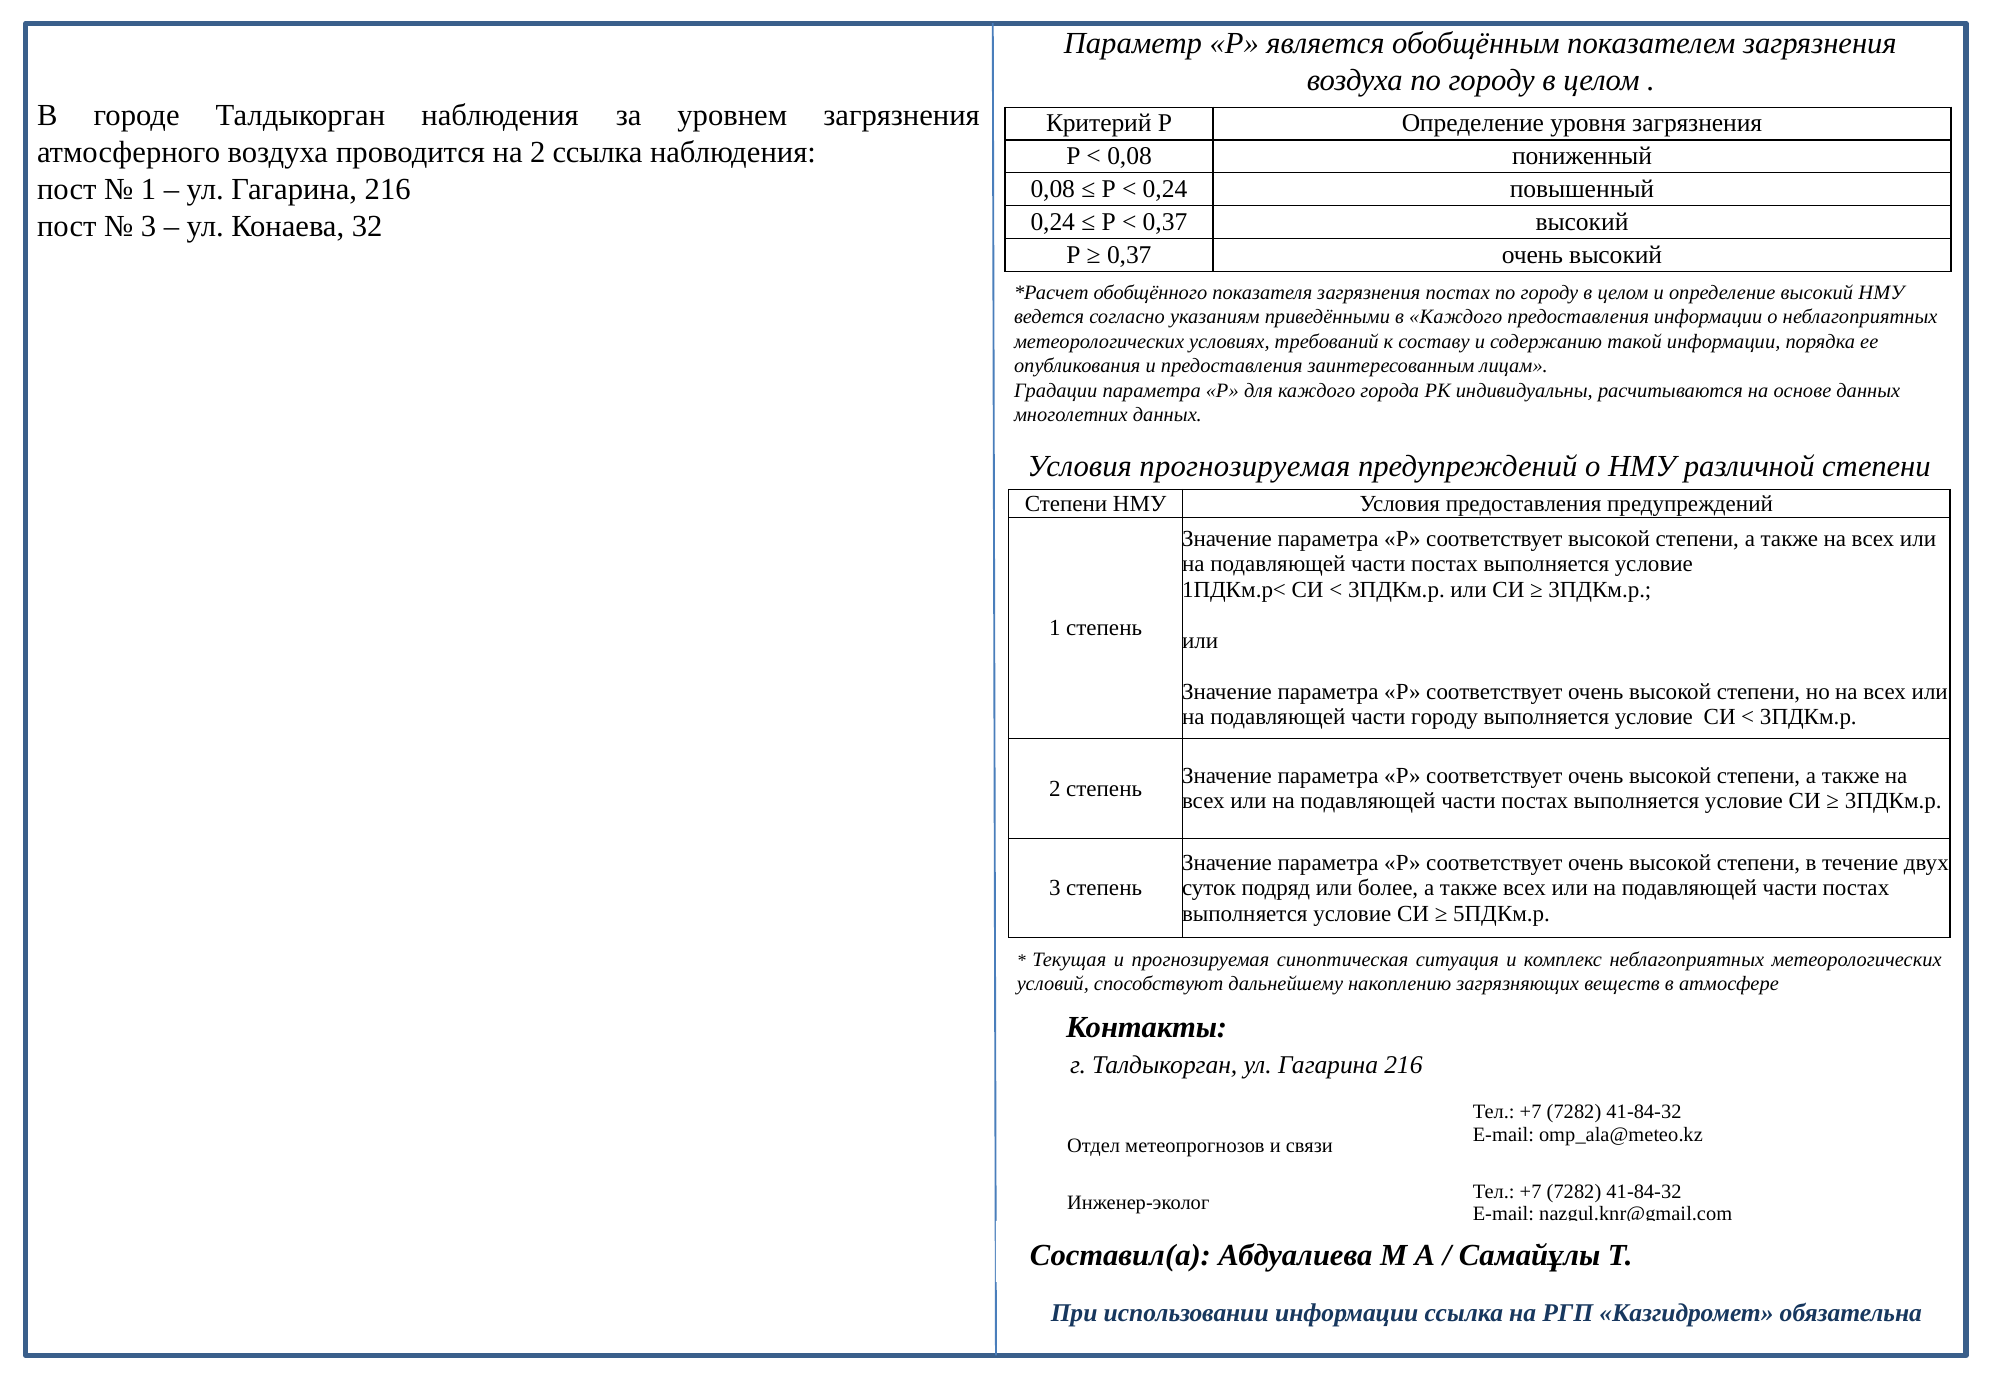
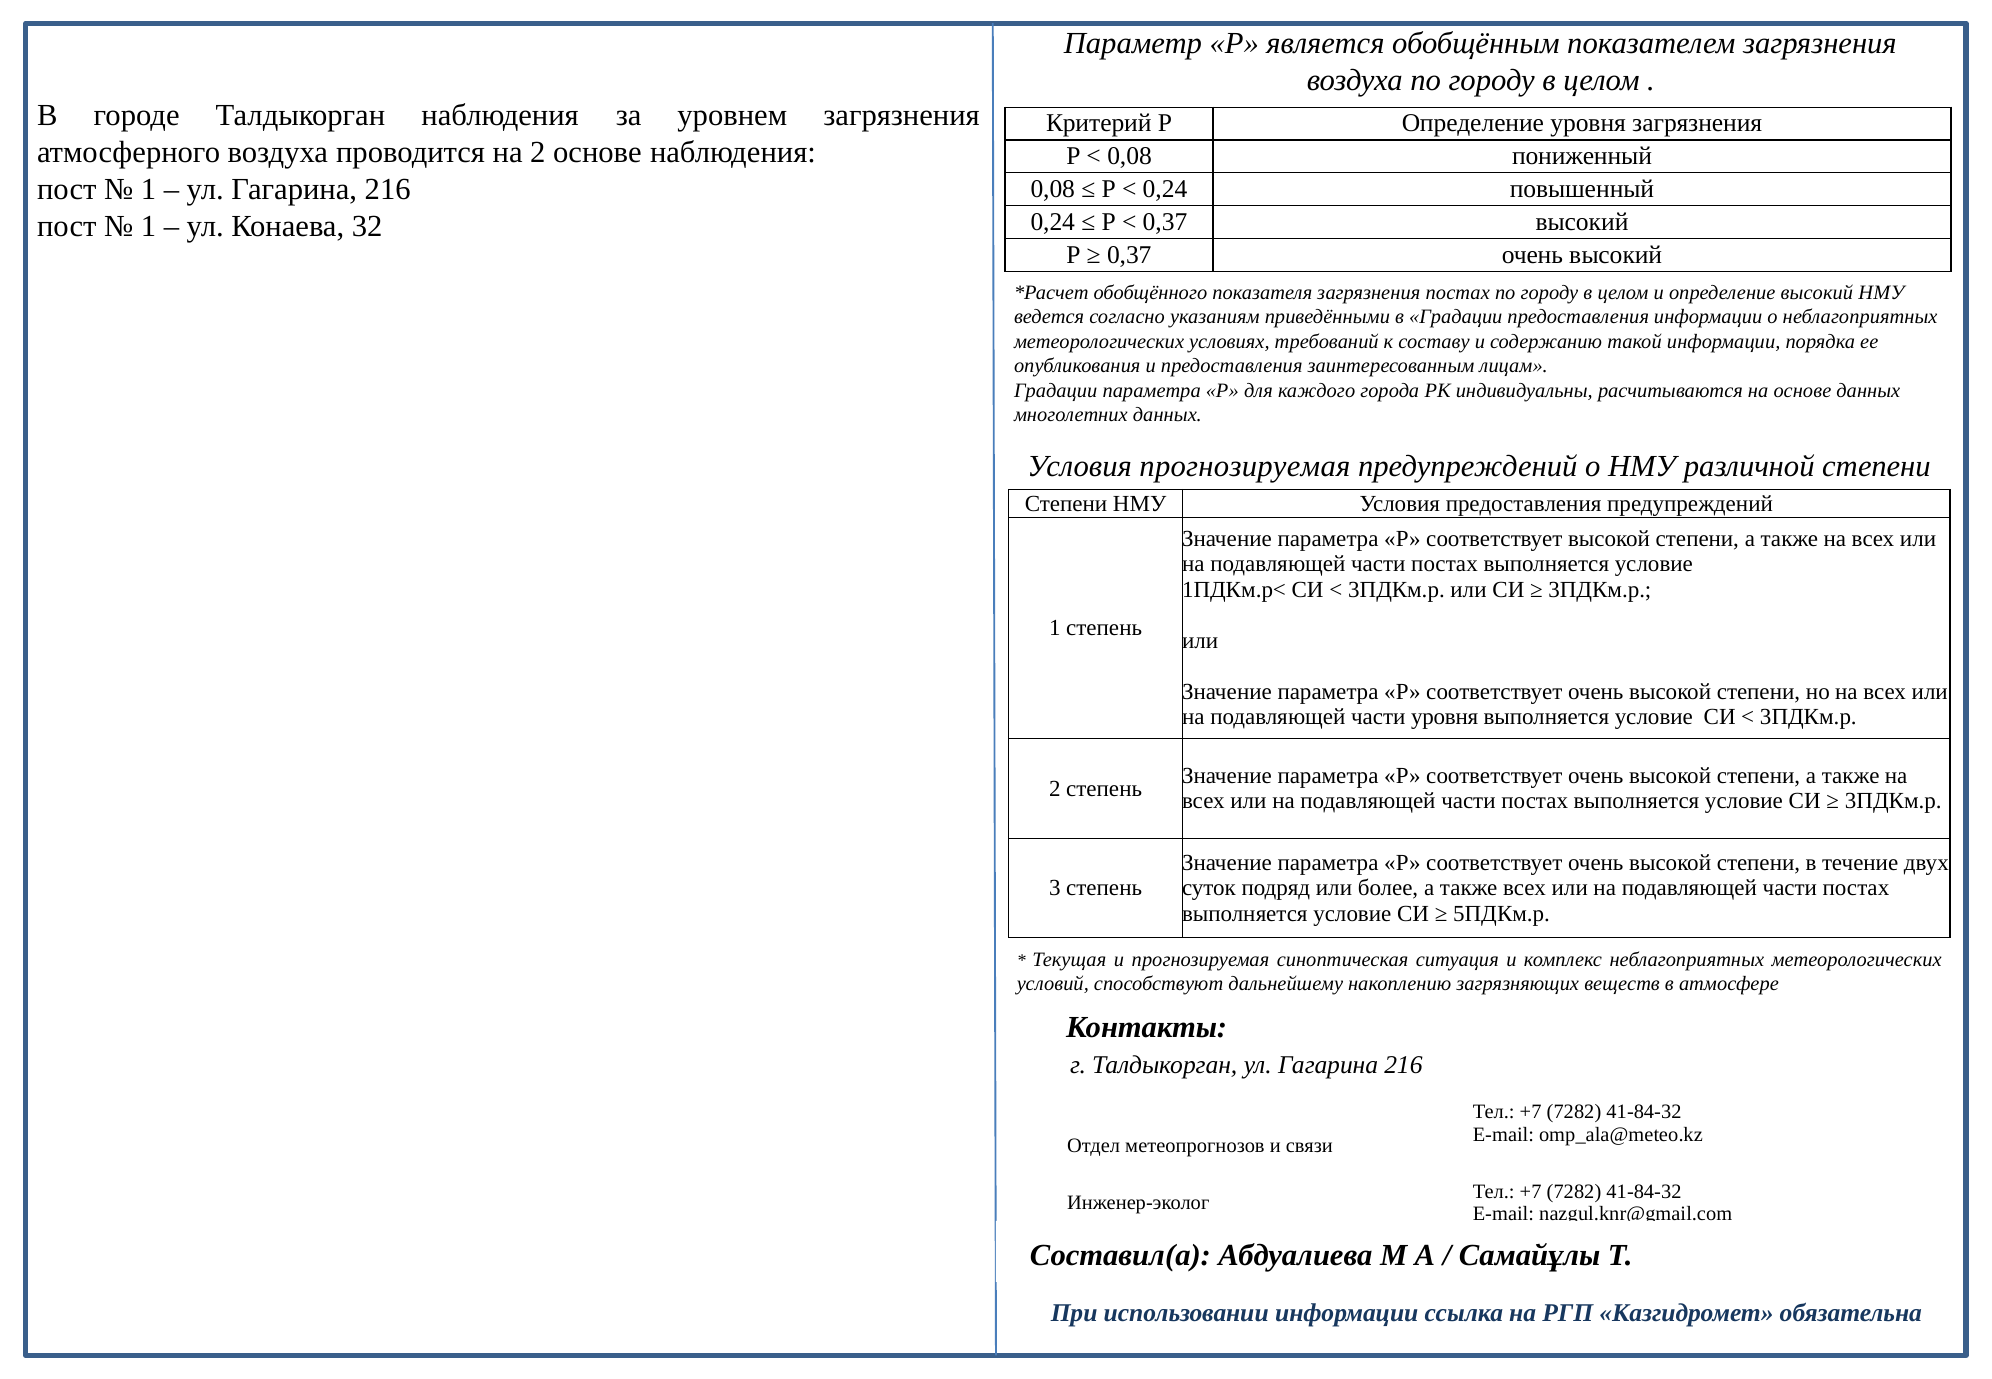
2 ссылка: ссылка -> основе (597, 152)
3: 3 -> 1 (148, 226)
в Каждого: Каждого -> Градации (1456, 317)
части городу: городу -> уровня (1445, 717)
